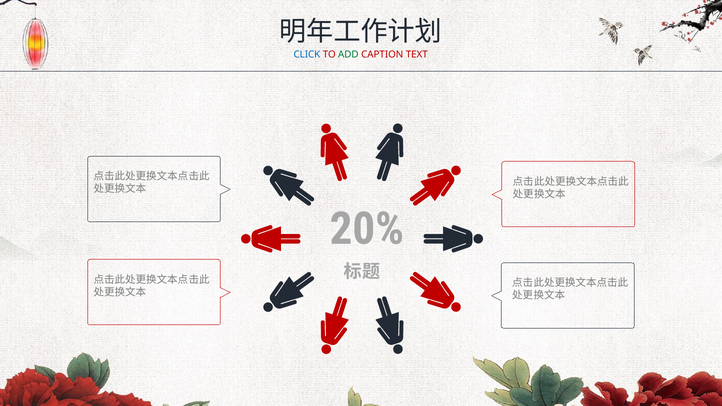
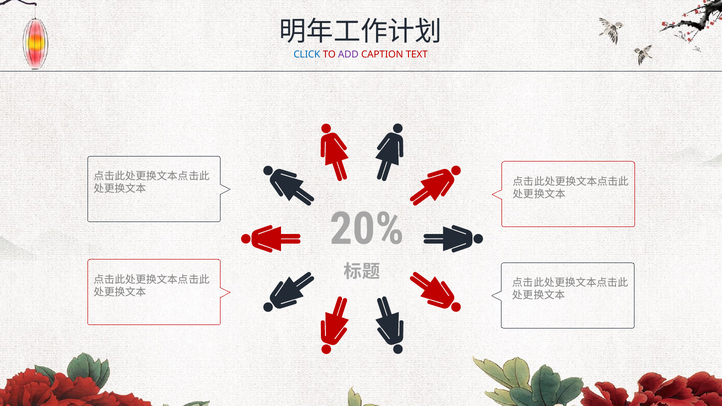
ADD colour: green -> purple (348, 55)
